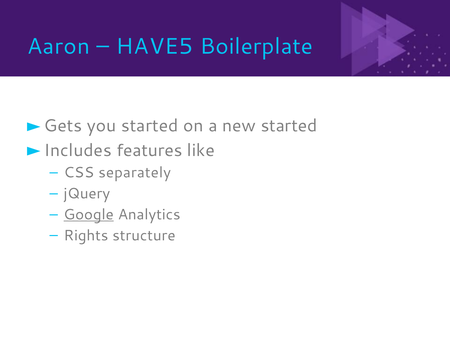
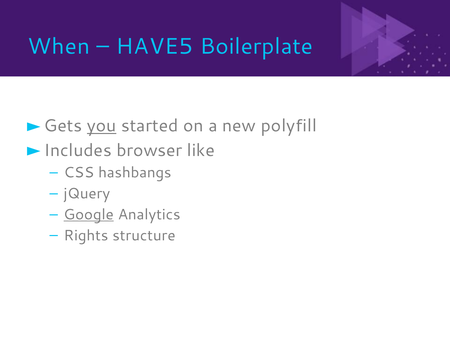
Aaron: Aaron -> When (59, 47)
you underline: none -> present (102, 126)
new started: started -> polyfill (289, 126)
features: features -> browser (149, 151)
separately: separately -> hashbangs (135, 173)
